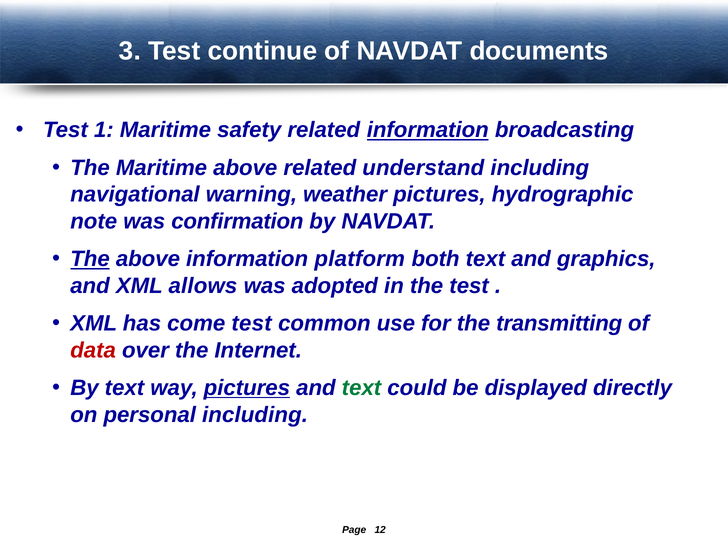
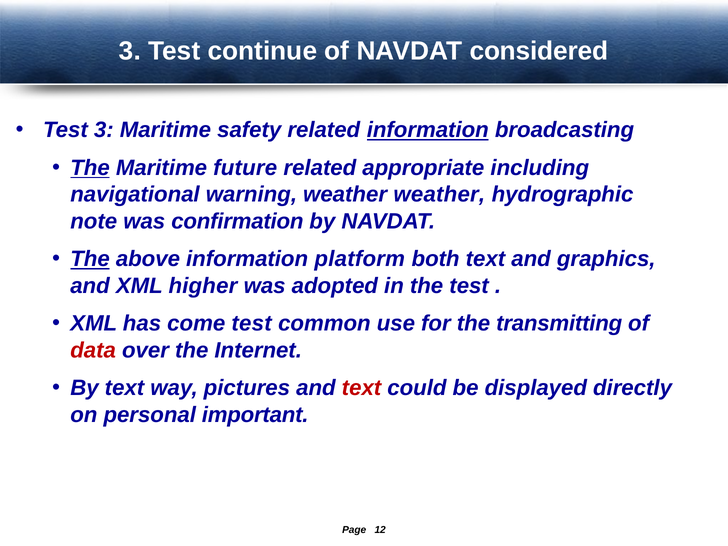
documents: documents -> considered (539, 51)
Test 1: 1 -> 3 (104, 130)
The underline: none -> present (90, 168)
Maritime above: above -> future (245, 168)
understand: understand -> appropriate (423, 168)
weather pictures: pictures -> weather (439, 195)
allows: allows -> higher (203, 286)
pictures underline: present -> none (247, 388)
text colour: green -> red (362, 388)
personal including: including -> important (255, 415)
